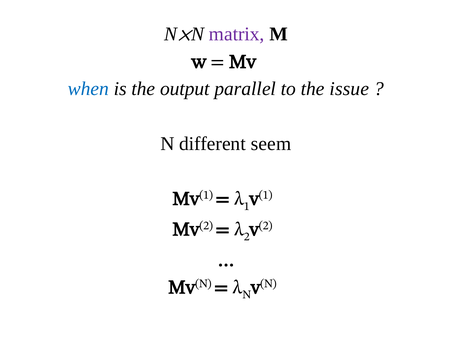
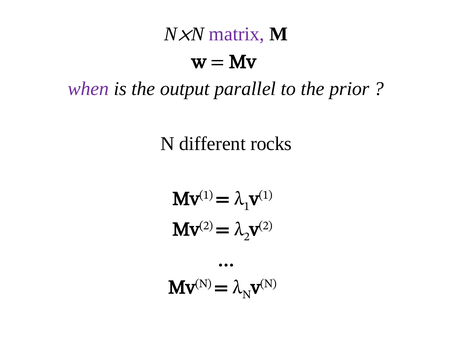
when colour: blue -> purple (88, 89)
issue: issue -> prior (349, 89)
seem: seem -> rocks (271, 144)
